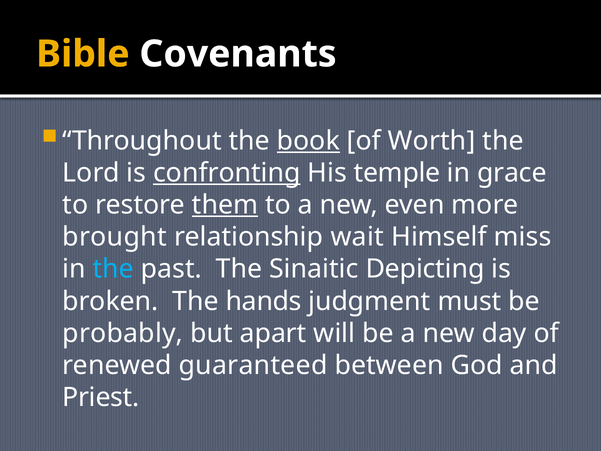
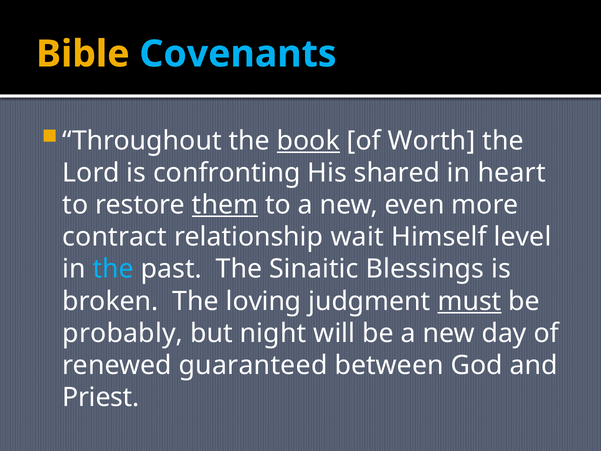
Covenants colour: white -> light blue (238, 54)
confronting underline: present -> none (227, 173)
temple: temple -> shared (397, 173)
grace: grace -> heart (512, 173)
brought: brought -> contract (115, 237)
miss: miss -> level (523, 237)
Depicting: Depicting -> Blessings (425, 269)
hands: hands -> loving (264, 301)
must underline: none -> present (470, 301)
apart: apart -> night (273, 333)
